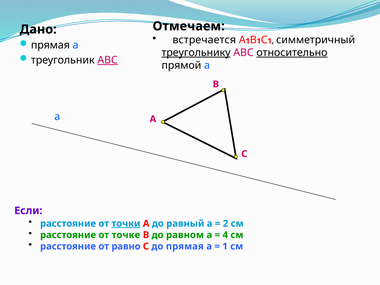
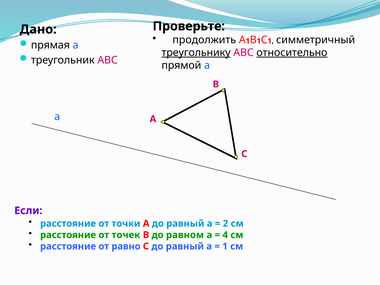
Отмечаем: Отмечаем -> Проверьте (189, 26)
встречается: встречается -> продолжить (204, 40)
АВС underline: present -> none (108, 60)
точки underline: present -> none (126, 224)
точке: точке -> точек (126, 235)
С до прямая: прямая -> равный (185, 246)
